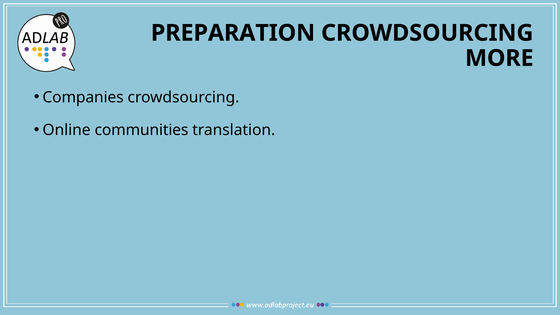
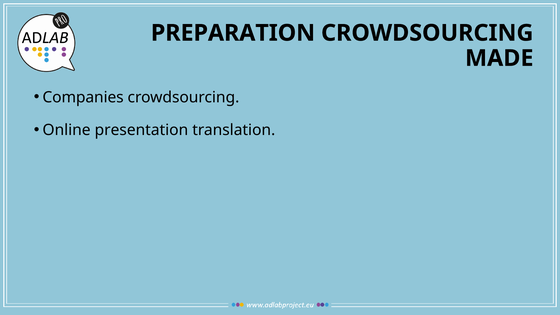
MORE: MORE -> MADE (499, 58)
communities: communities -> presentation (141, 130)
